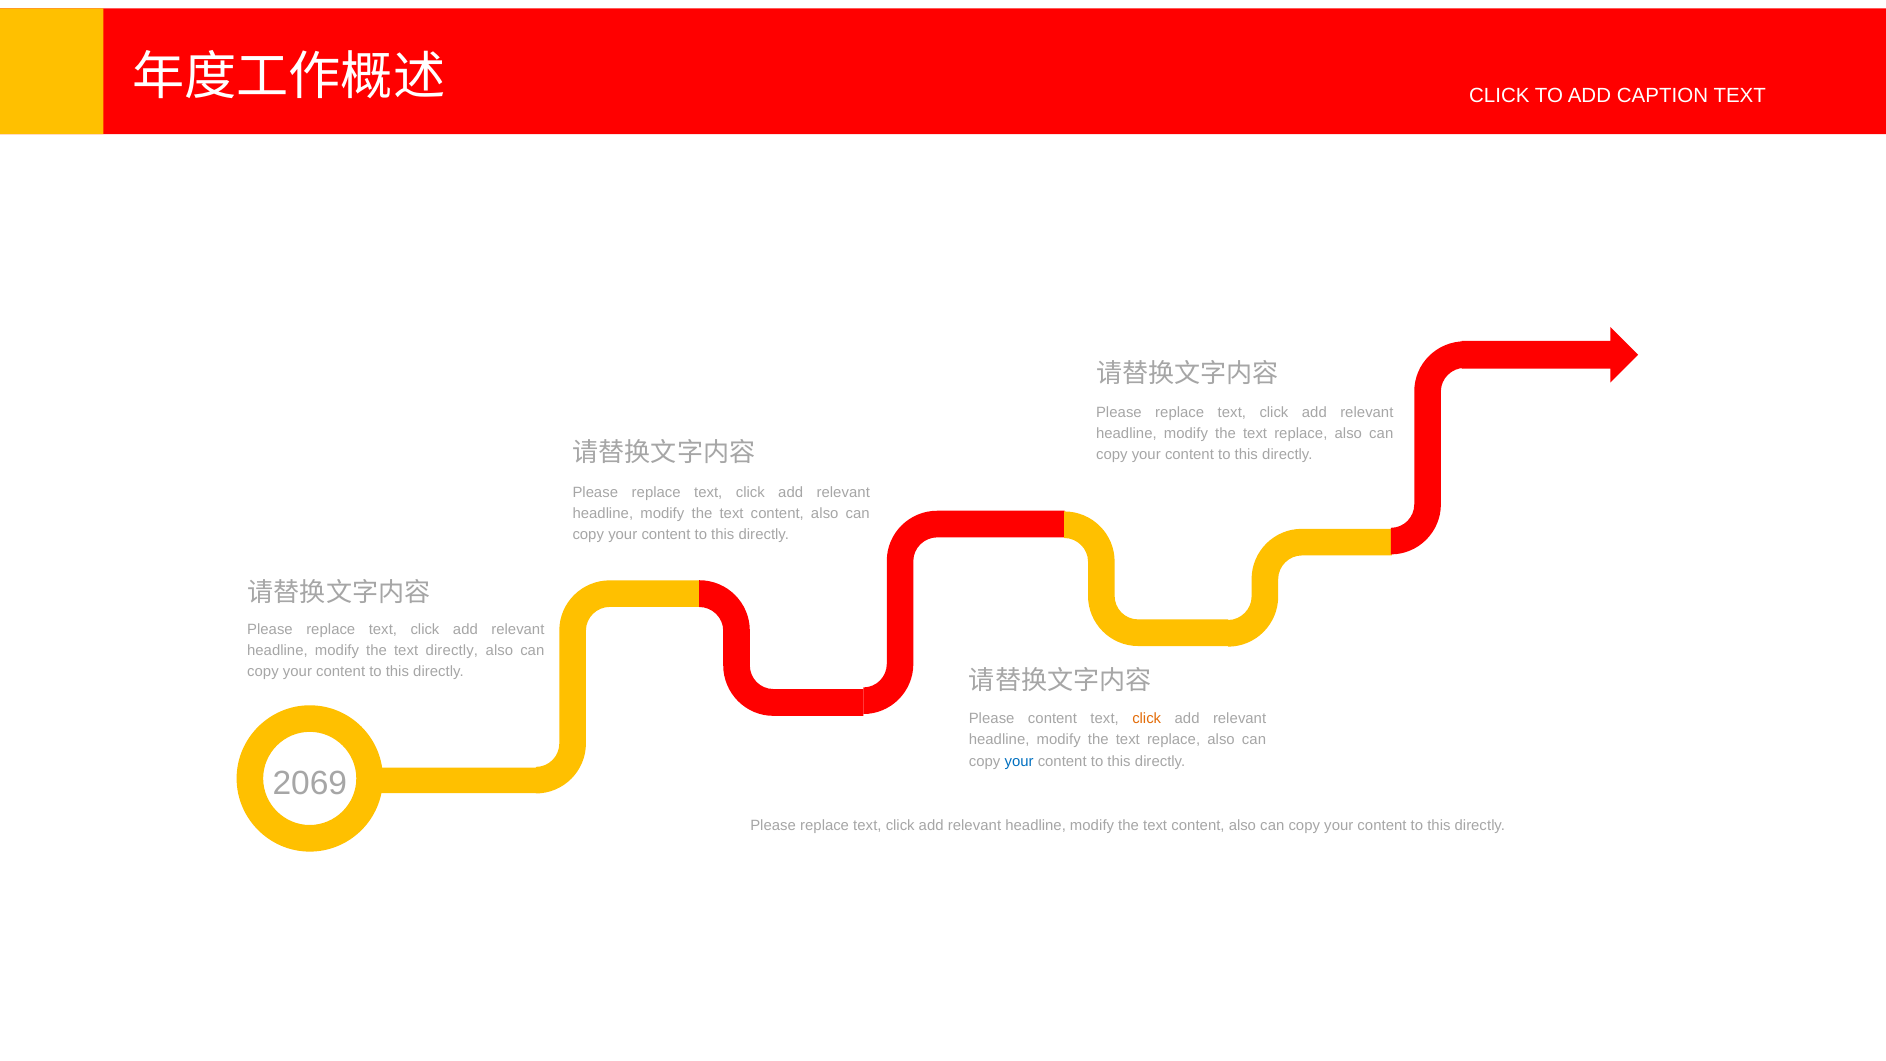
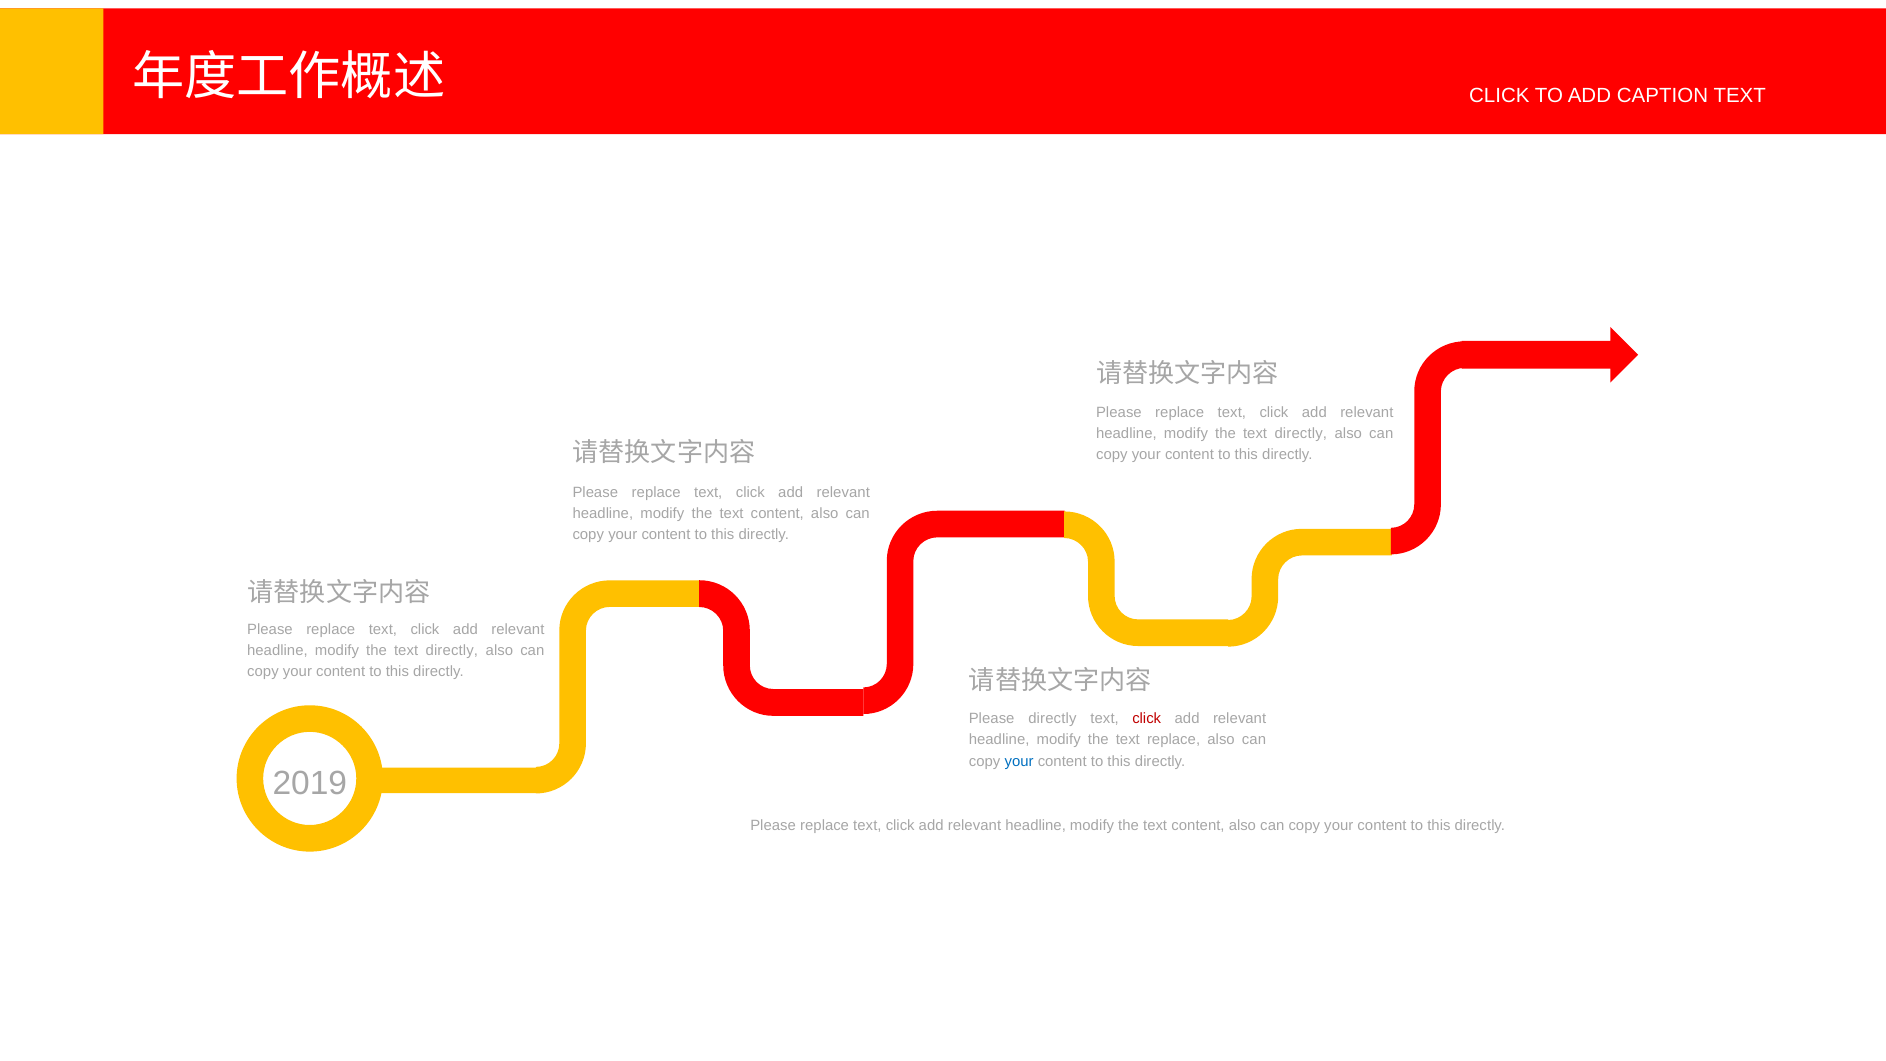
replace: replace -> directly (1301, 434)
Please content: content -> directly (1052, 718)
click colour: orange -> red (1147, 718)
2069: 2069 -> 2019 (310, 783)
